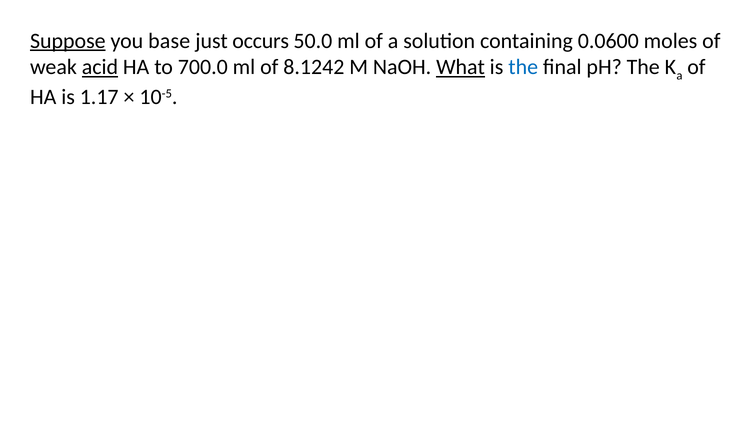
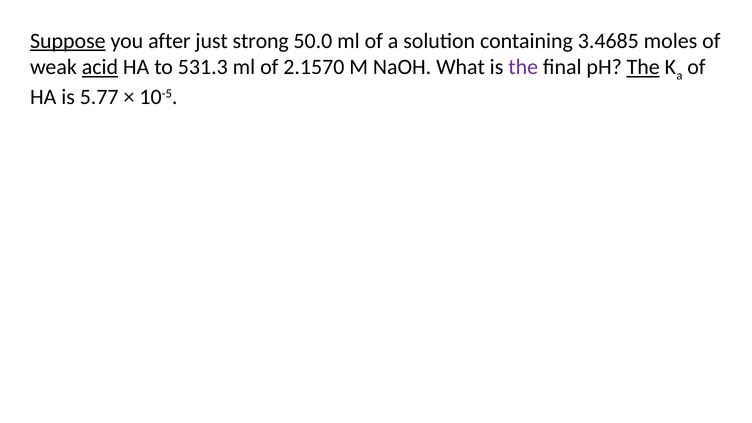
base: base -> after (169, 41)
occurs: occurs -> strong (261, 41)
0.0600: 0.0600 -> 3.4685 (608, 41)
700.0: 700.0 -> 531.3 (203, 67)
8.1242: 8.1242 -> 2.1570 (314, 67)
What underline: present -> none (461, 67)
the colour: blue -> purple (523, 67)
The underline: none -> present (643, 67)
1.17: 1.17 -> 5.77 (99, 97)
